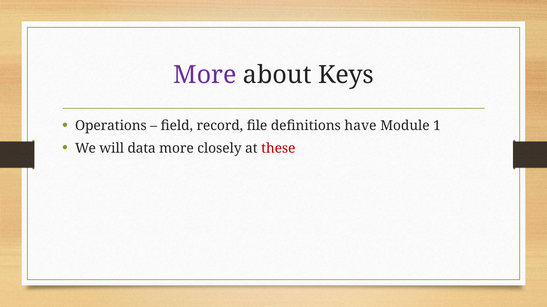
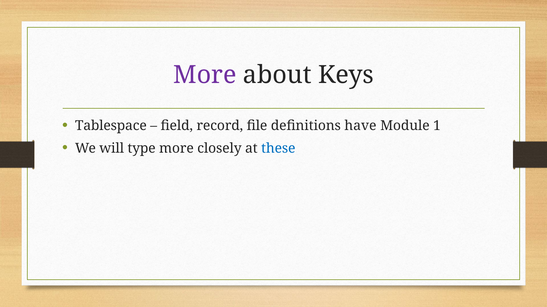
Operations: Operations -> Tablespace (111, 126)
data: data -> type (142, 149)
these colour: red -> blue (278, 149)
